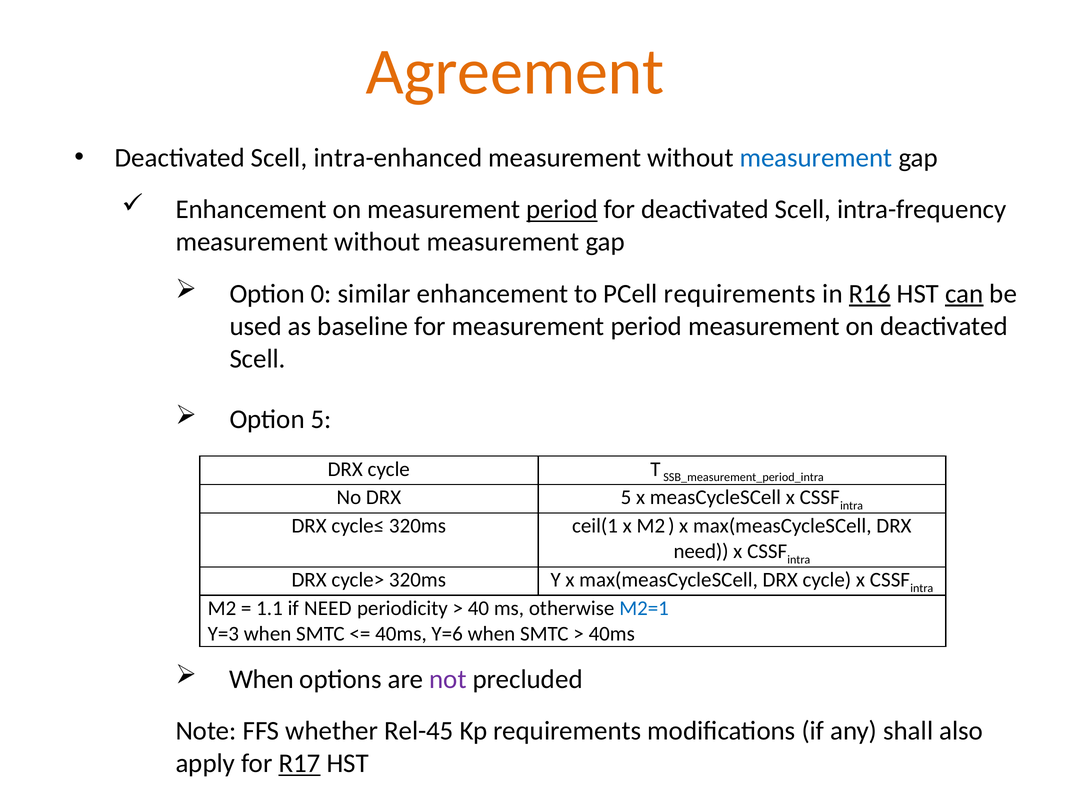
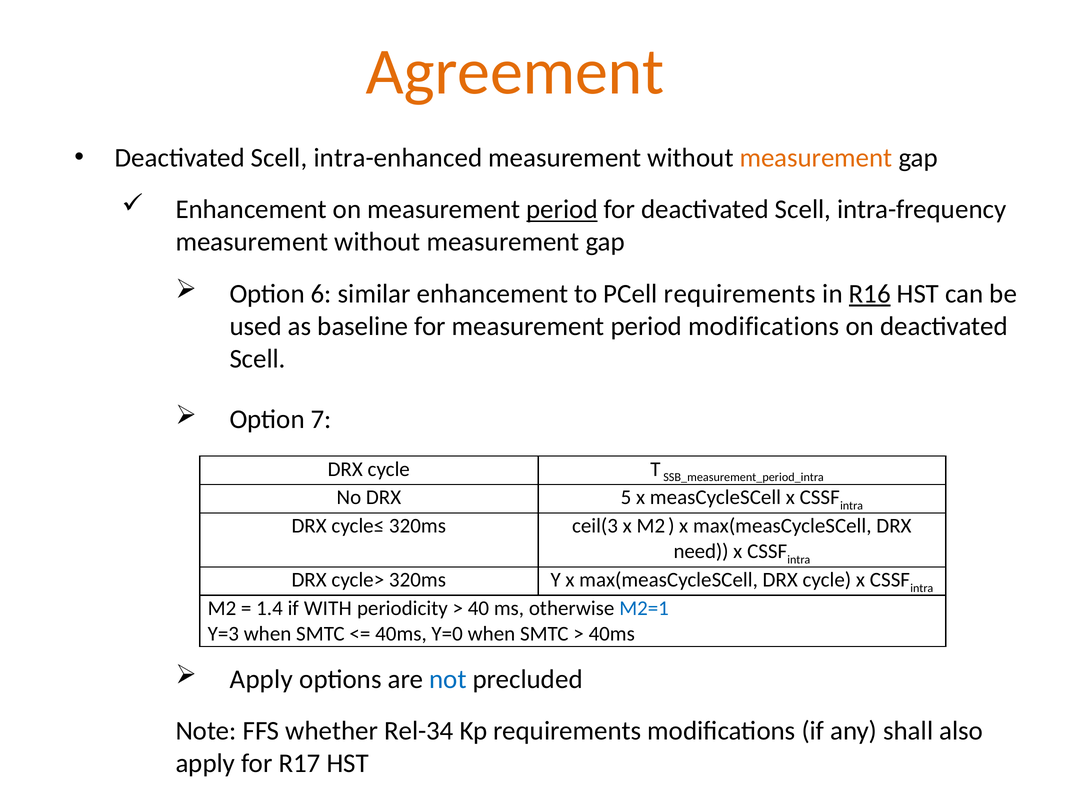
measurement colour: blue -> orange (816, 157)
0: 0 -> 6 (321, 294)
can underline: present -> none (964, 294)
period measurement: measurement -> modifications (764, 326)
Option 5: 5 -> 7 (321, 419)
ceil(1: ceil(1 -> ceil(3 (595, 525)
1.1: 1.1 -> 1.4 (269, 608)
if NEED: NEED -> WITH (328, 608)
Y=6: Y=6 -> Y=0 (447, 633)
When: When -> Apply (261, 679)
not colour: purple -> blue (448, 679)
Rel-45: Rel-45 -> Rel-34 (419, 730)
R17 underline: present -> none (300, 763)
